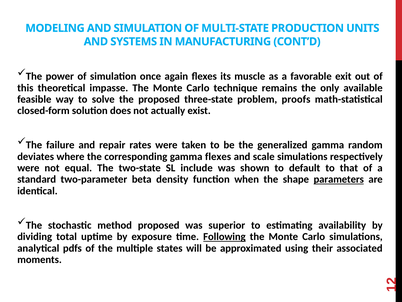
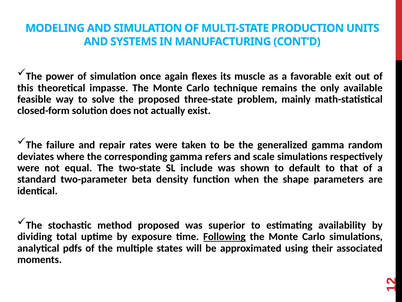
proofs: proofs -> mainly (296, 99)
gamma flexes: flexes -> refers (218, 156)
parameters underline: present -> none (339, 179)
